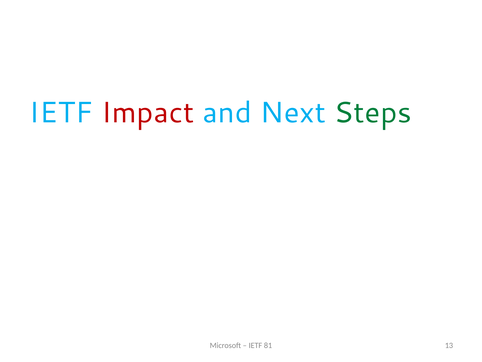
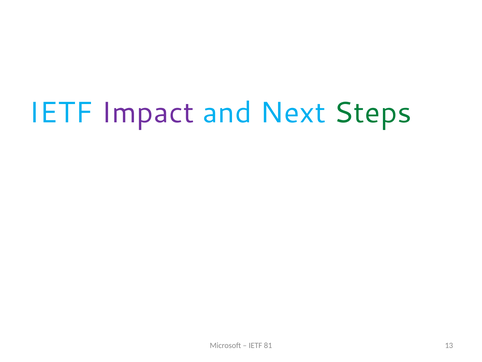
Impact colour: red -> purple (148, 113)
